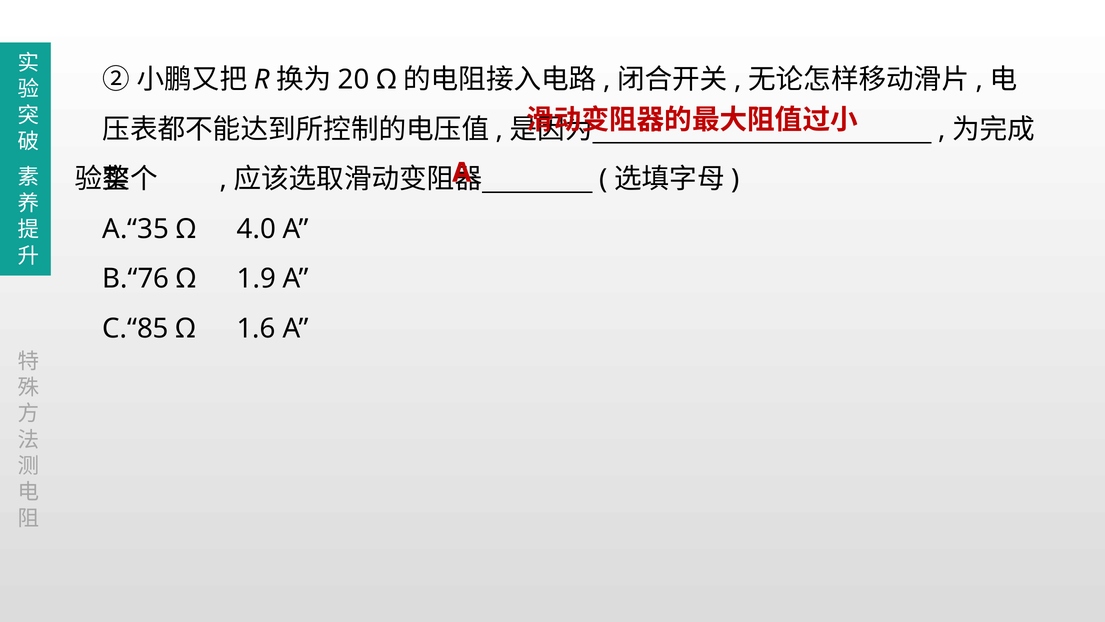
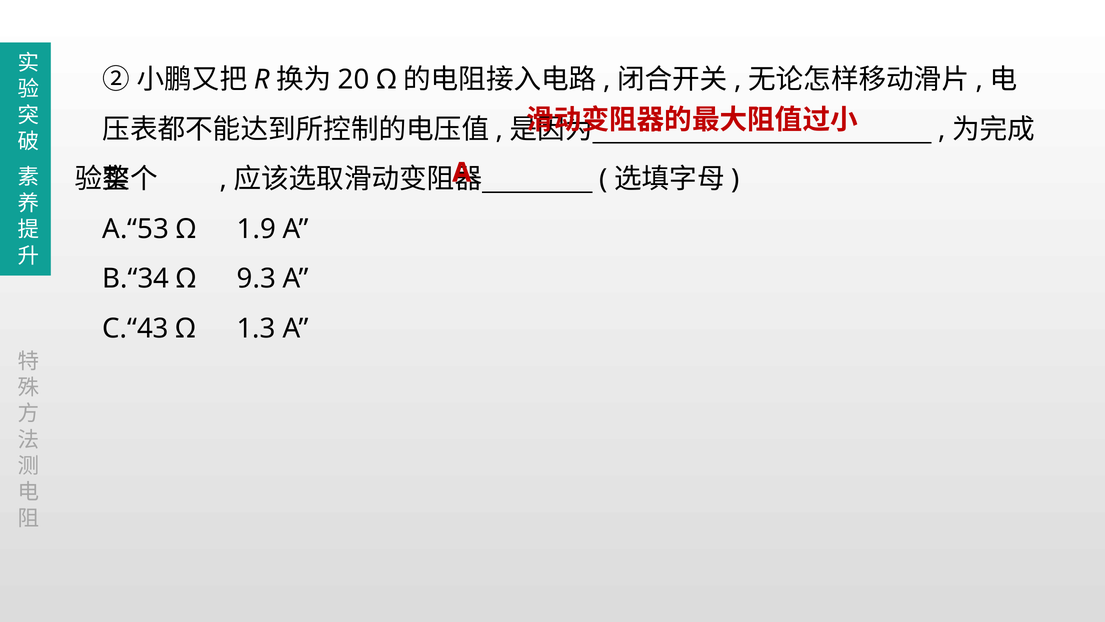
A.“35: A.“35 -> A.“53 (136, 229)
4.0: 4.0 -> 1.9 (256, 229)
B.“76: B.“76 -> B.“34 (136, 278)
1.9: 1.9 -> 9.3 (256, 278)
C.“85: C.“85 -> C.“43 (136, 328)
1.6: 1.6 -> 1.3 (256, 328)
